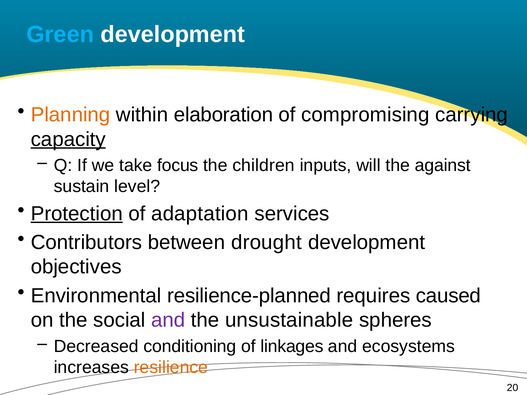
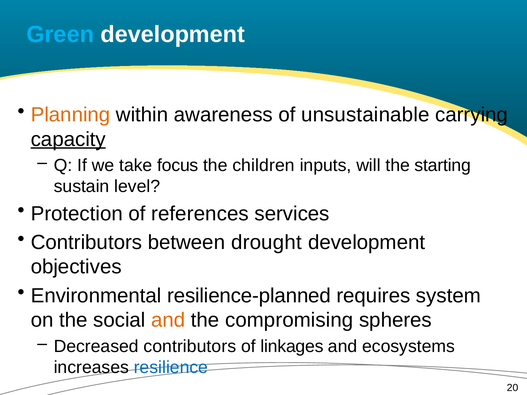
elaboration: elaboration -> awareness (223, 115)
compromising: compromising -> unsustainable (365, 115)
against: against -> starting (443, 165)
Protection underline: present -> none (77, 214)
adaptation: adaptation -> references (200, 214)
caused: caused -> system (448, 296)
and colour: purple -> orange (168, 320)
unsustainable: unsustainable -> compromising (289, 320)
Decreased conditioning: conditioning -> contributors (190, 347)
resilience colour: orange -> blue (171, 368)
